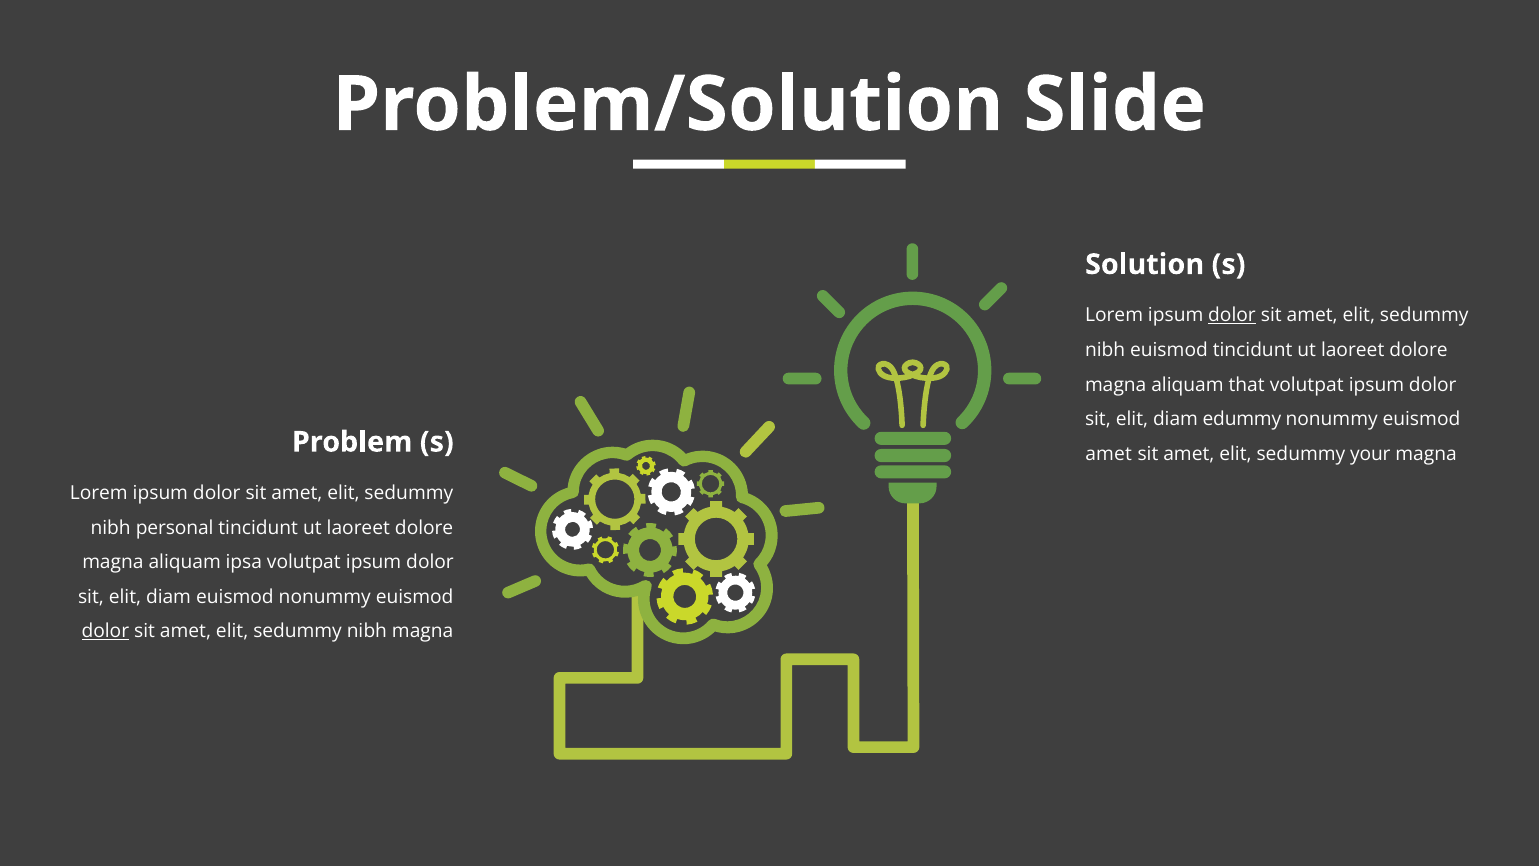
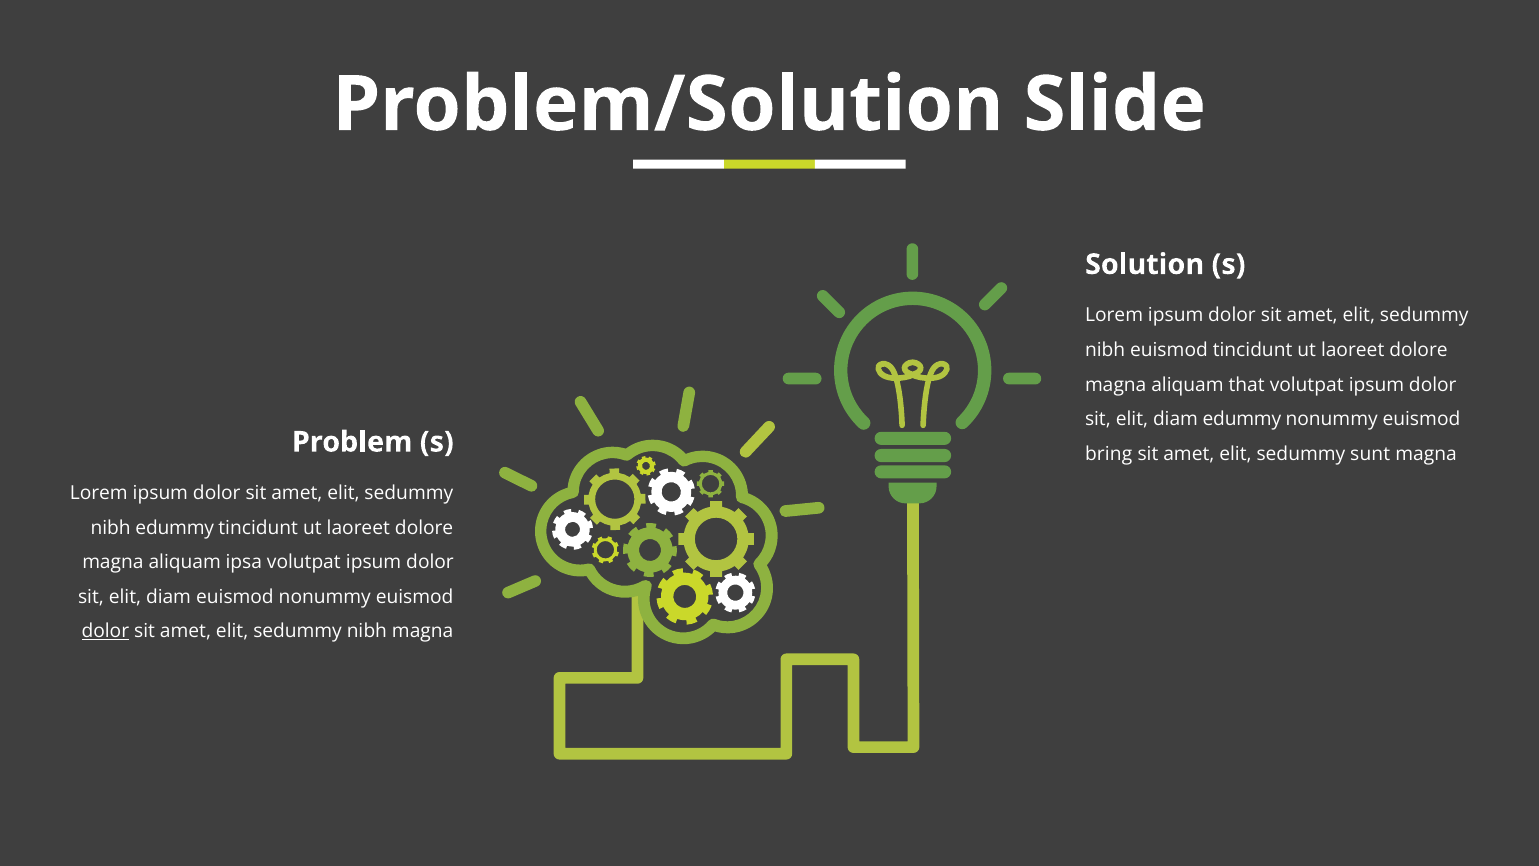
dolor underline: present -> none (1232, 315)
amet: amet -> bring (1109, 454)
your: your -> sunt (1370, 454)
nibh personal: personal -> edummy (175, 527)
